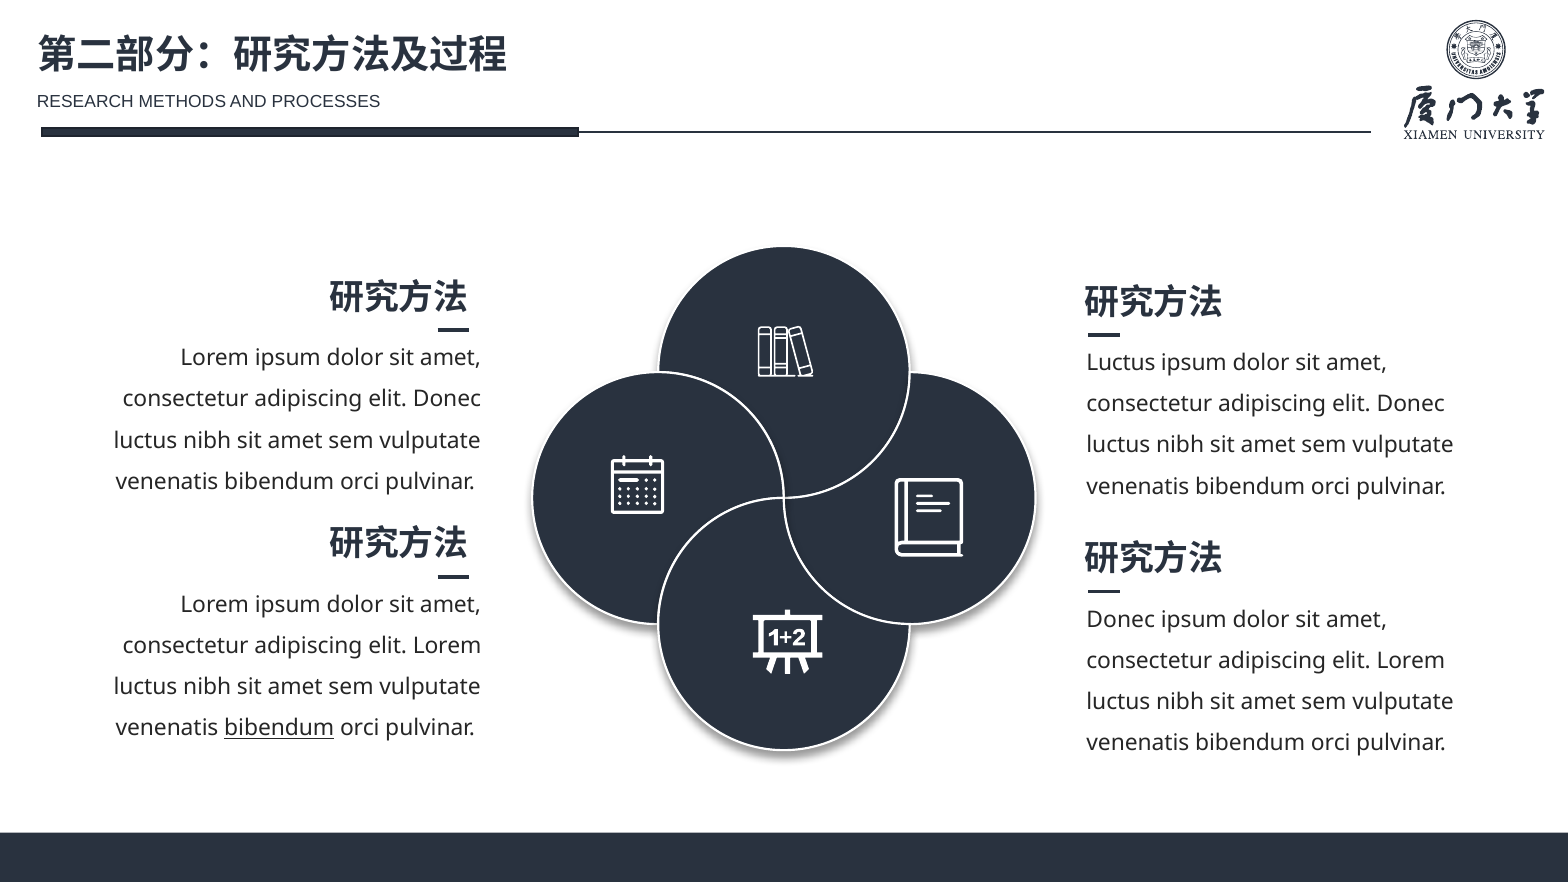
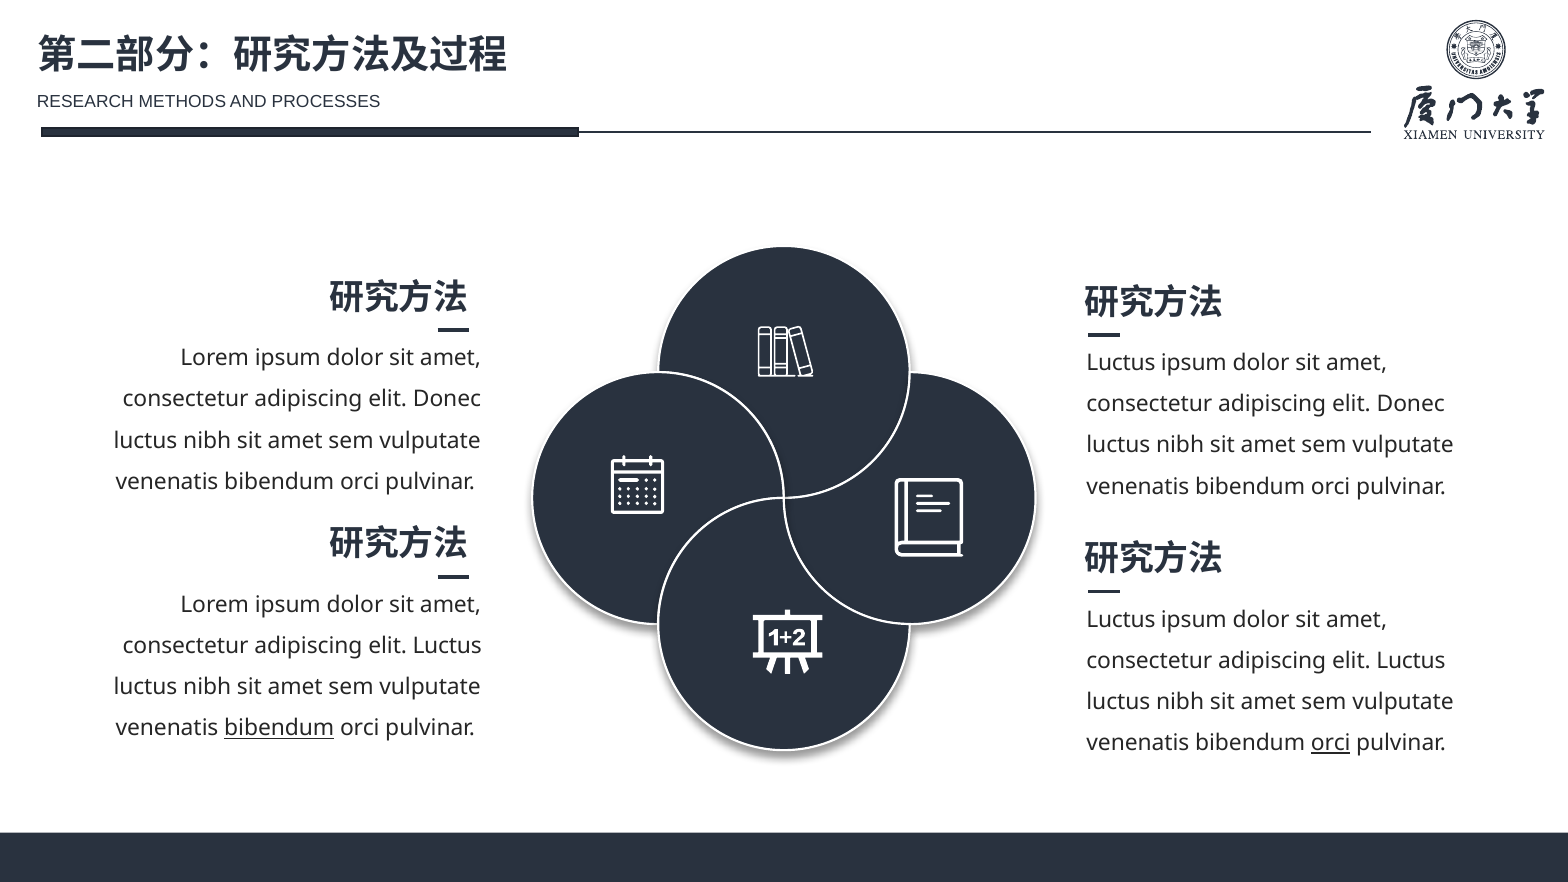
Donec: Donec -> Luctus (1121, 620)
Lorem: Lorem -> Luctus (447, 646)
Lorem: Lorem -> Luctus (1411, 661)
orci underline: none -> present (1331, 743)
